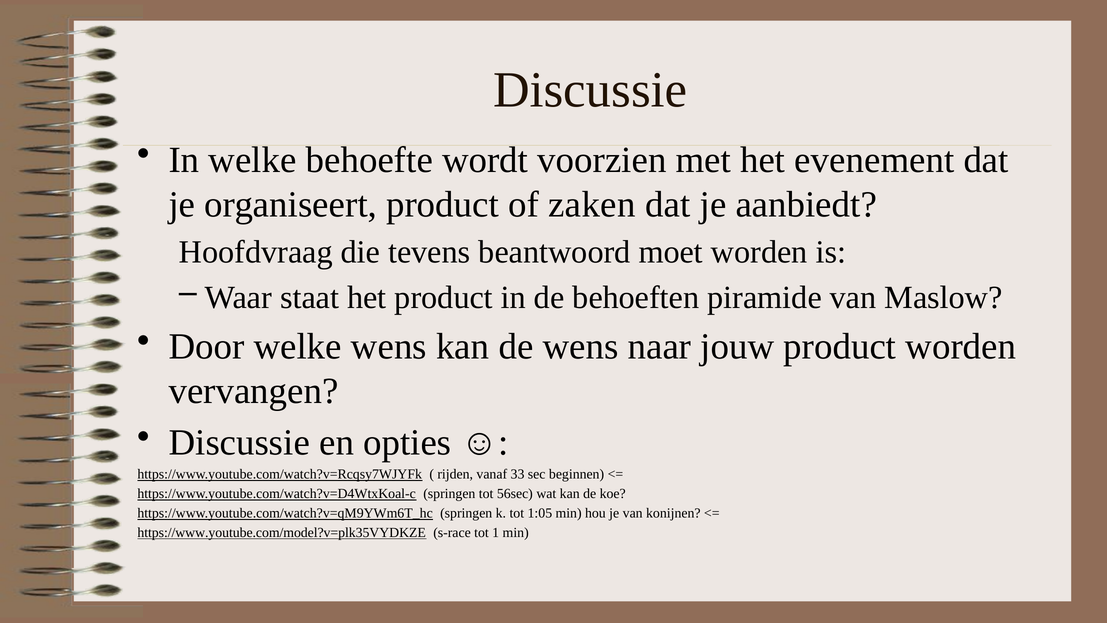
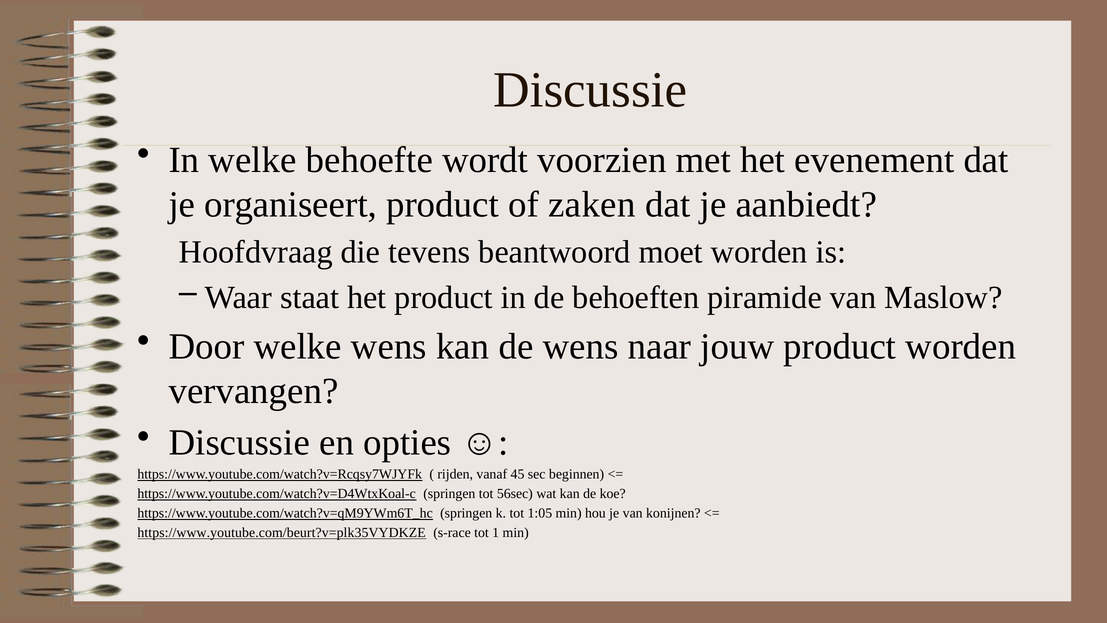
33: 33 -> 45 (518, 474)
https://www.youtube.com/model?v=plk35VYDKZE: https://www.youtube.com/model?v=plk35VYDKZE -> https://www.youtube.com/beurt?v=plk35VYDKZE (282, 532)
